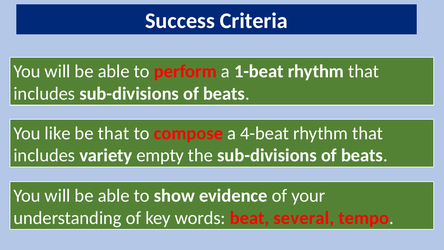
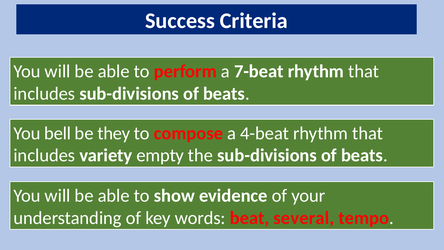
1-beat: 1-beat -> 7-beat (259, 71)
like: like -> bell (58, 133)
be that: that -> they (114, 133)
